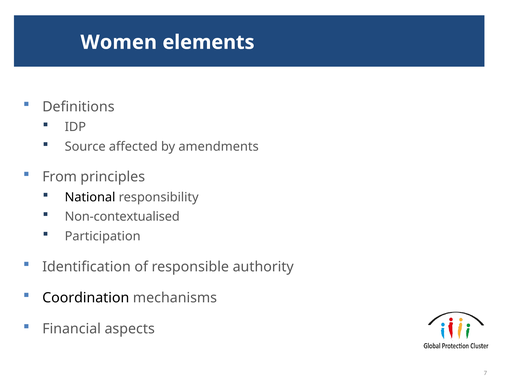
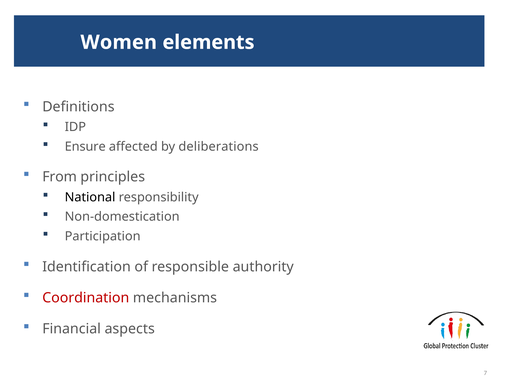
Source: Source -> Ensure (85, 147)
amendments: amendments -> deliberations (219, 147)
Non-contextualised: Non-contextualised -> Non-domestication (122, 217)
Coordination colour: black -> red (86, 298)
